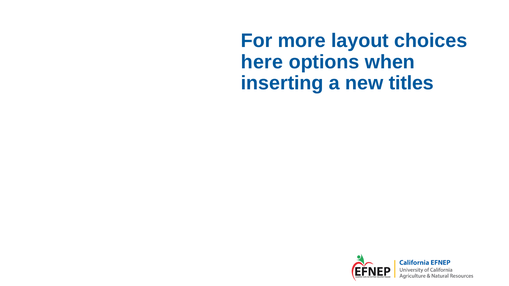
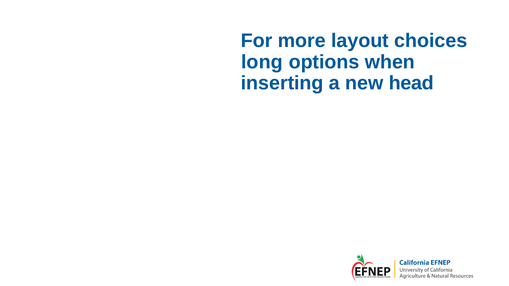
here: here -> long (262, 62)
titles: titles -> head (411, 83)
